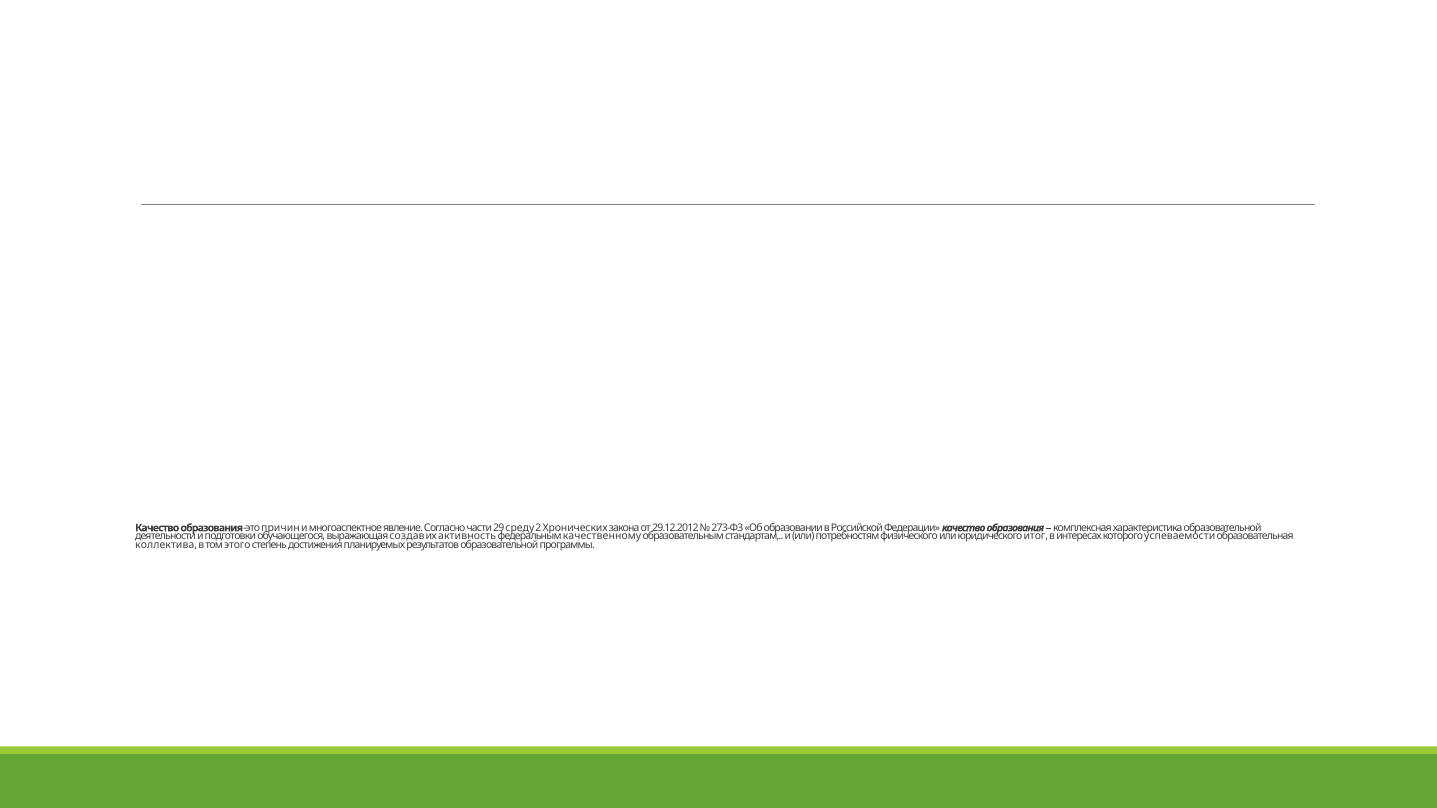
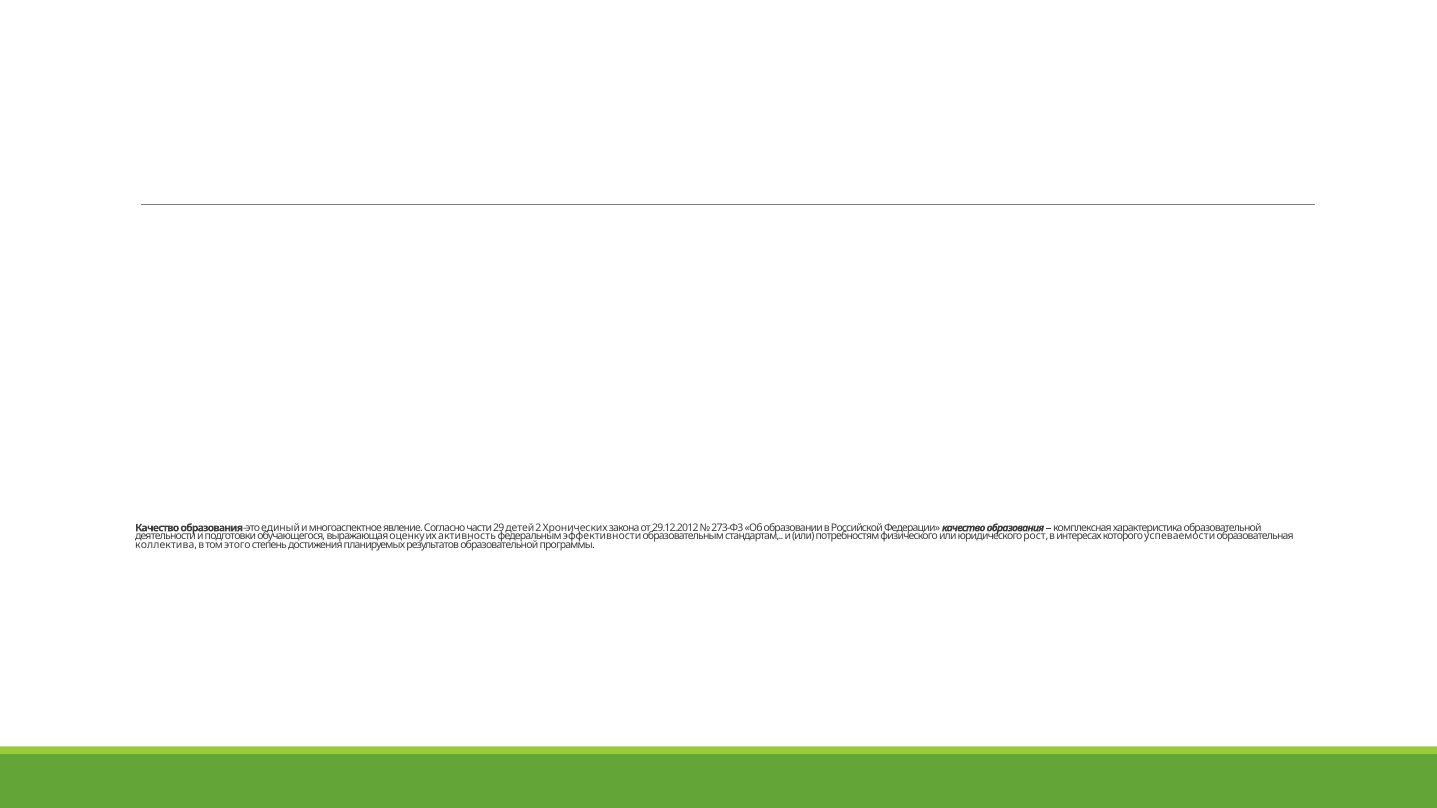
причин: причин -> единый (281, 528)
среду: среду -> детей (520, 528)
создав: создав -> оценку (407, 537)
качественному: качественному -> эффективности (602, 537)
итог: итог -> рост (1036, 537)
